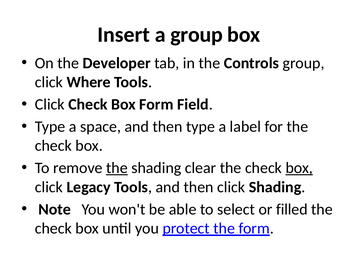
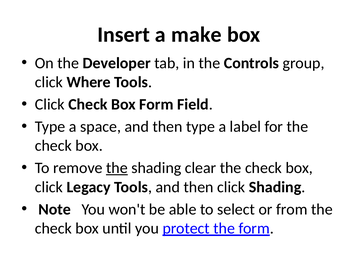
a group: group -> make (196, 35)
box underline: present -> none (299, 168)
filled: filled -> from (292, 210)
